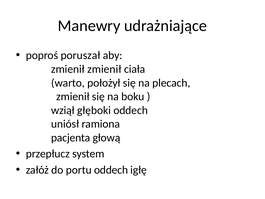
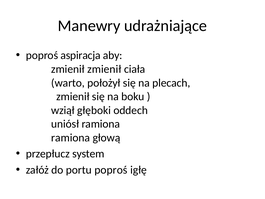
poruszał: poruszał -> aspiracja (81, 55)
pacjenta: pacjenta -> ramiona (71, 138)
portu oddech: oddech -> poproś (111, 170)
